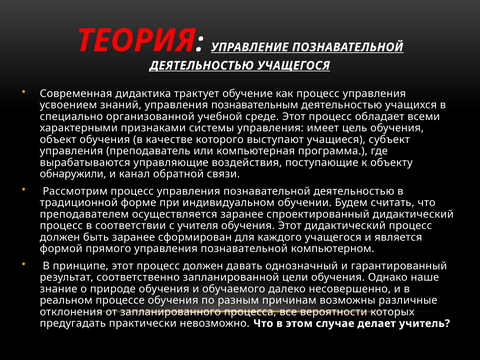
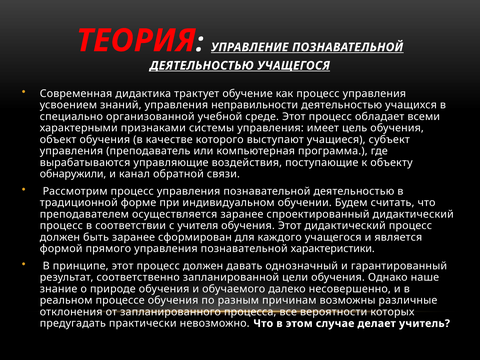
познавательным: познавательным -> неправильности (255, 105)
компьютерном: компьютерном -> характеристики (333, 249)
